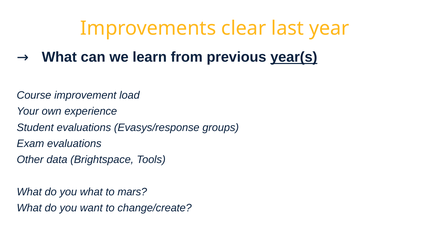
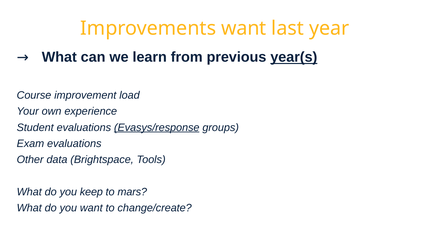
Improvements clear: clear -> want (244, 28)
Evasys/response underline: none -> present (157, 127)
you what: what -> keep (91, 192)
